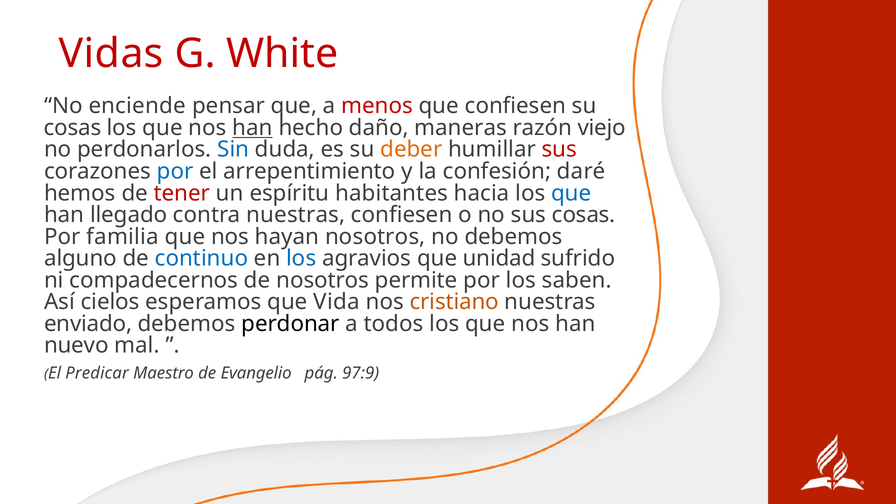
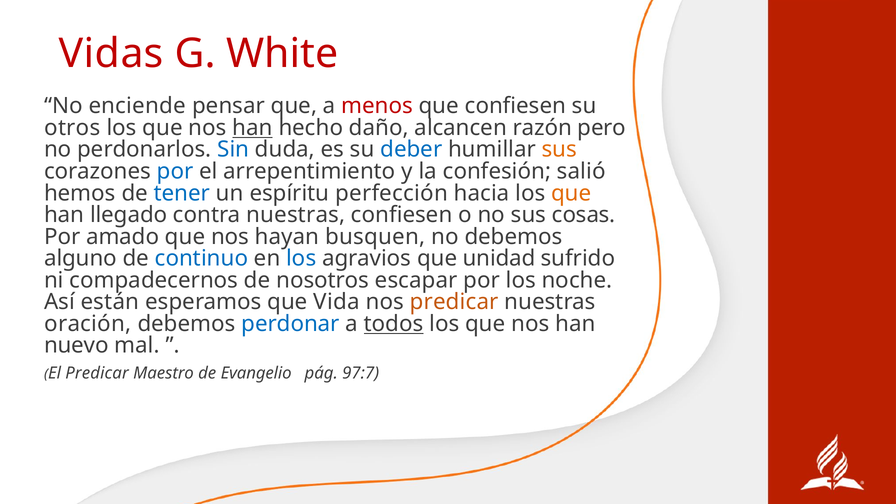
cosas: cosas -> otros (72, 128)
maneras: maneras -> alcancen (461, 128)
viejo: viejo -> pero (602, 128)
deber colour: orange -> blue (411, 150)
sus colour: red -> orange (559, 150)
daré: daré -> salió (581, 171)
tener colour: red -> blue (182, 193)
habitantes: habitantes -> perfección (392, 193)
que colour: blue -> orange (571, 193)
familia: familia -> amado (123, 237)
hayan nosotros: nosotros -> busquen (375, 237)
permite: permite -> escapar (416, 280)
saben: saben -> noche (577, 280)
cielos: cielos -> están (110, 302)
nos cristiano: cristiano -> predicar (454, 302)
enviado: enviado -> oración (88, 324)
perdonar colour: black -> blue (291, 324)
todos underline: none -> present (394, 324)
97:9: 97:9 -> 97:7 (361, 373)
